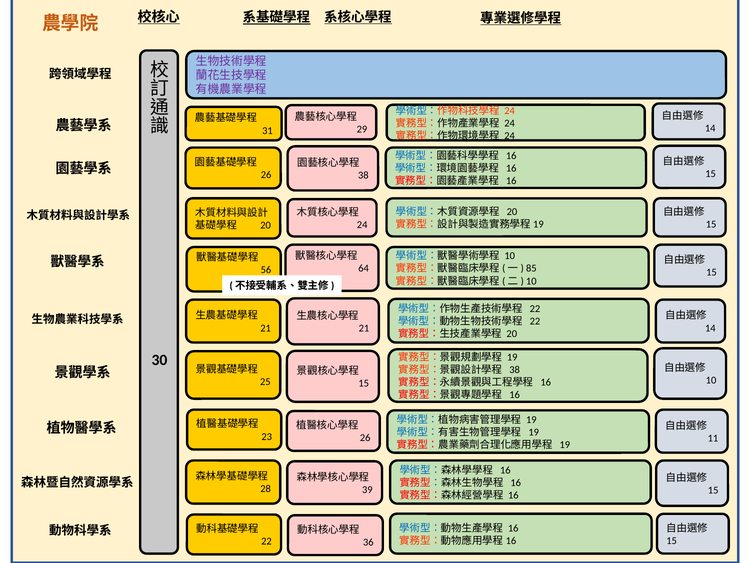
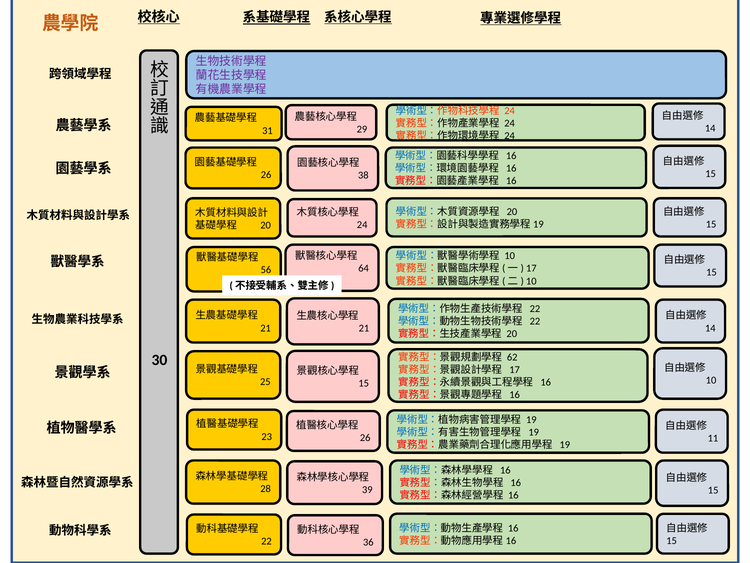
85: 85 -> 17 (531, 268)
19: 19 -> 62 (512, 357)
38: 38 -> 17 (515, 370)
